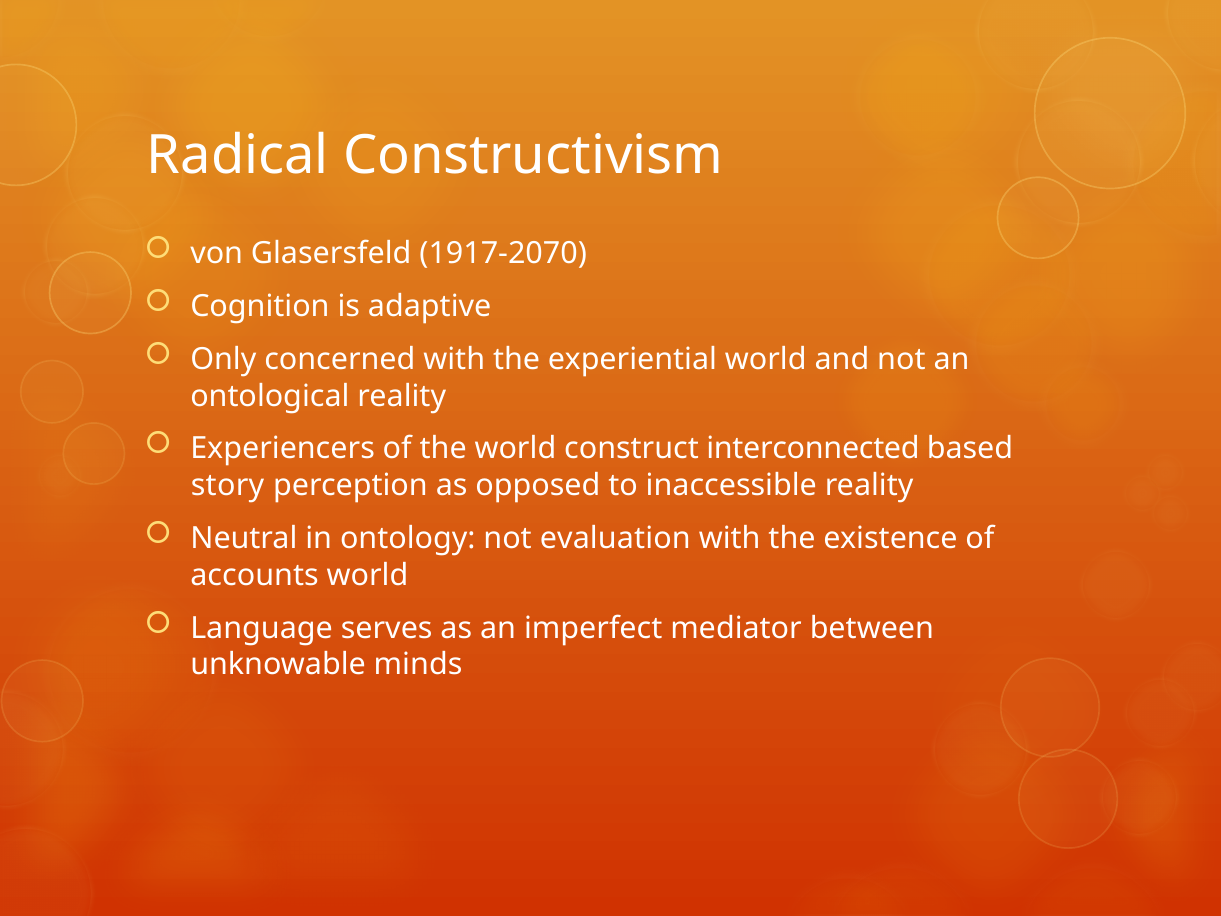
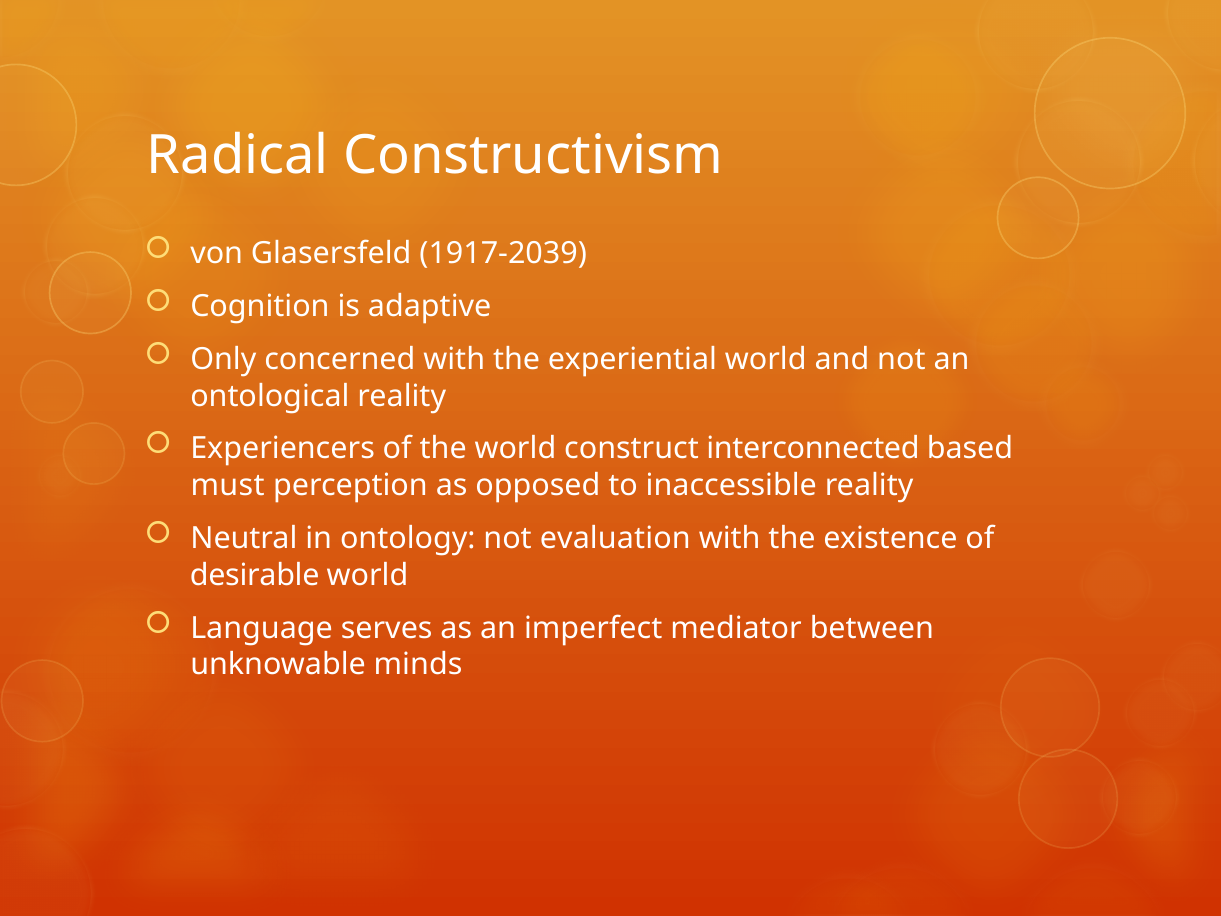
1917-2070: 1917-2070 -> 1917-2039 (503, 253)
story: story -> must (228, 485)
accounts: accounts -> desirable (255, 575)
